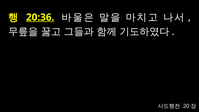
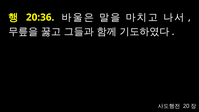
20:36 underline: present -> none (40, 17)
